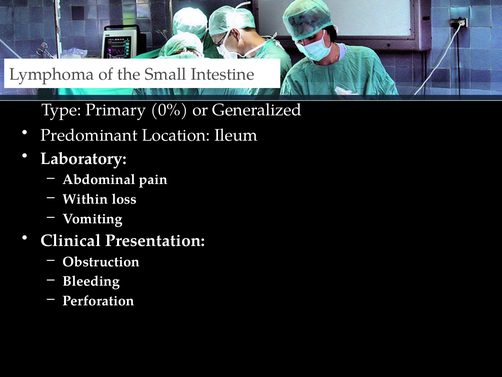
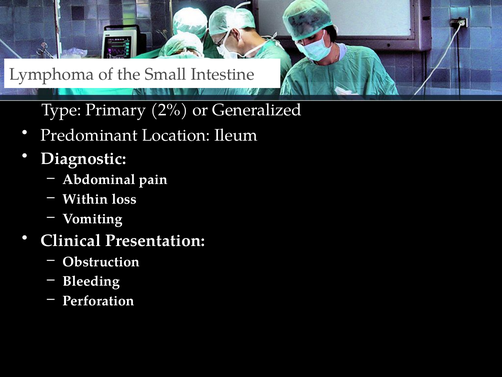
0%: 0% -> 2% (169, 110)
Laboratory: Laboratory -> Diagnostic (83, 158)
